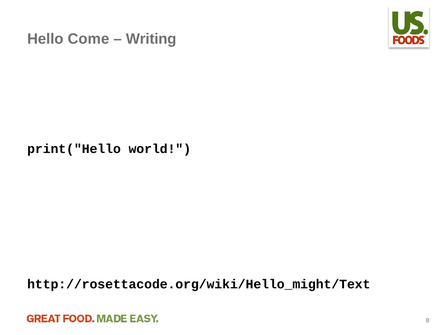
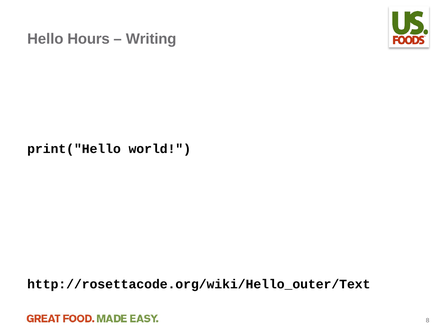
Come: Come -> Hours (89, 39)
http://rosettacode.org/wiki/Hello_might/Text: http://rosettacode.org/wiki/Hello_might/Text -> http://rosettacode.org/wiki/Hello_outer/Text (199, 284)
